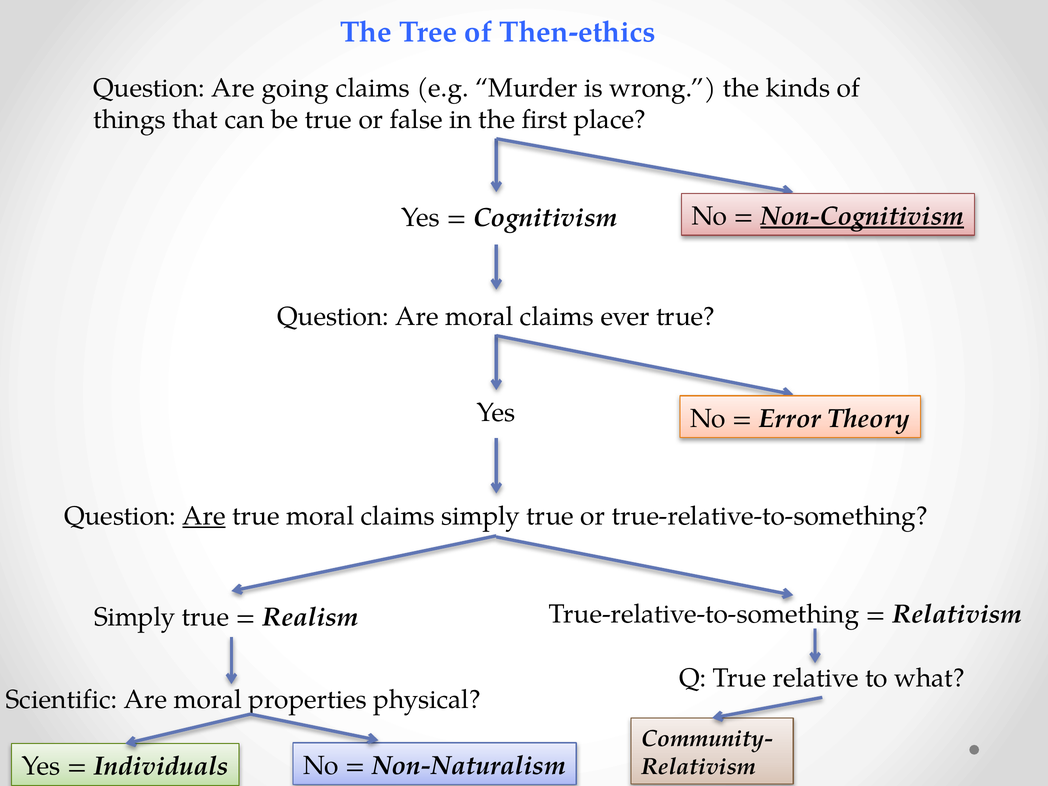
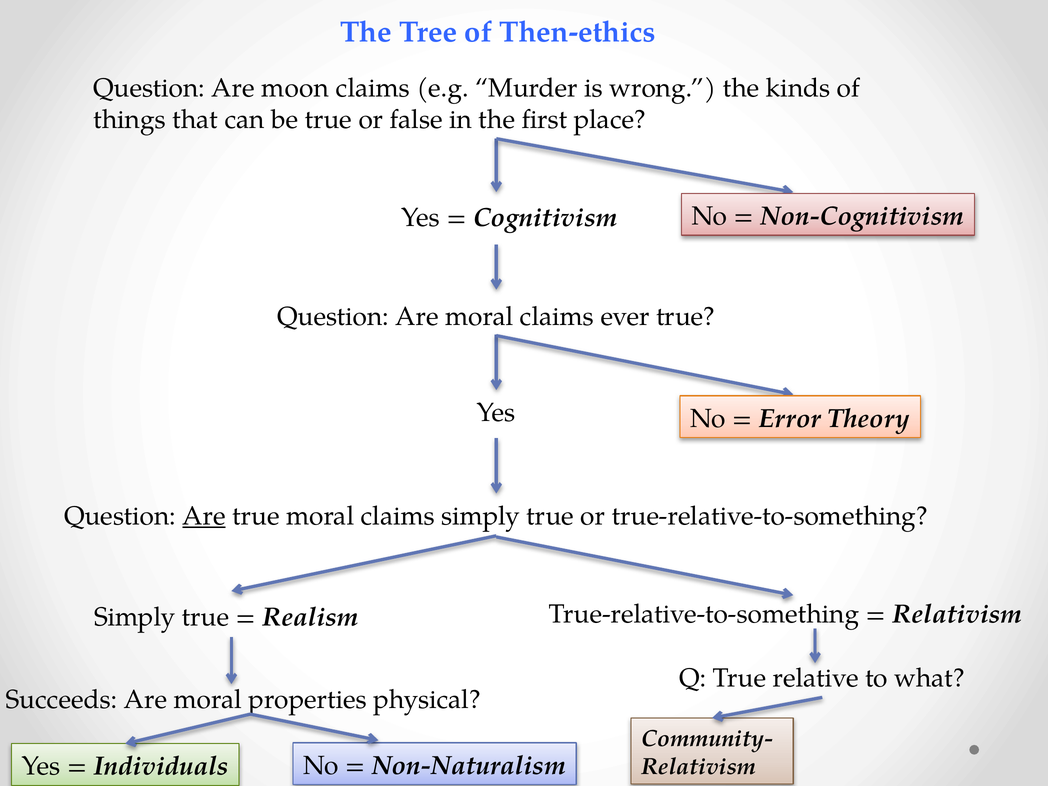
going: going -> moon (295, 88)
Non-Cognitivism underline: present -> none (862, 216)
Scientific: Scientific -> Succeeds (61, 699)
